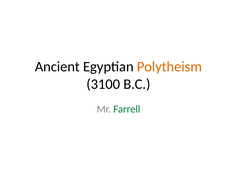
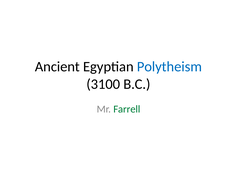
Polytheism colour: orange -> blue (169, 67)
